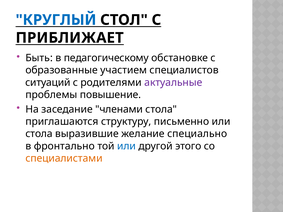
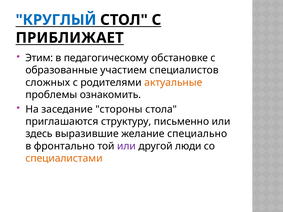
Быть: Быть -> Этим (39, 58)
ситуаций: ситуаций -> сложных (48, 83)
актуальные colour: purple -> orange (173, 83)
повышение: повышение -> ознакомить (110, 95)
членами: членами -> стороны (119, 109)
стола: стола -> здесь (39, 134)
или colour: blue -> purple (127, 146)
этого: этого -> люди (188, 146)
